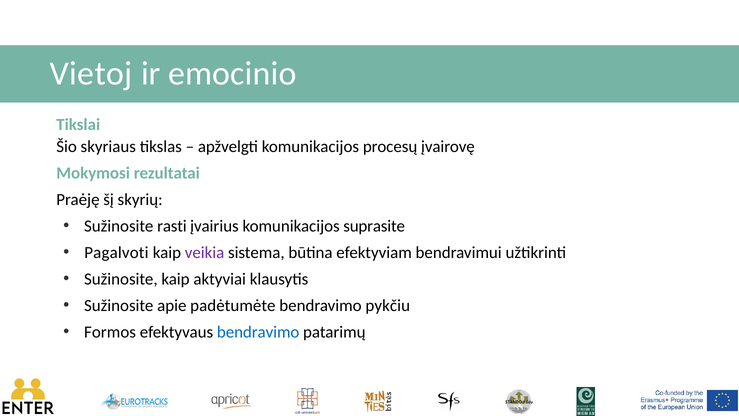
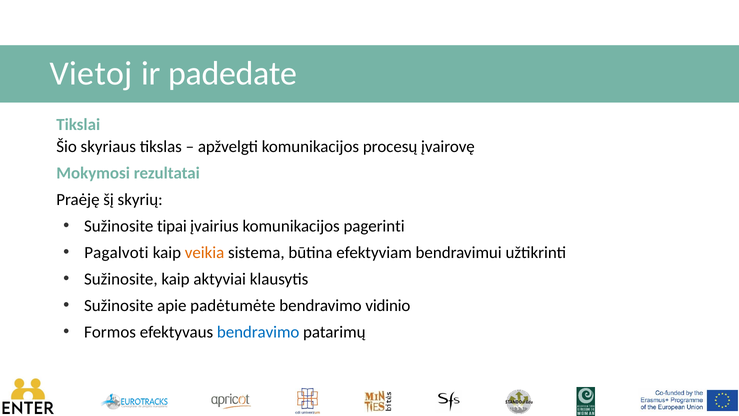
emocinio: emocinio -> padedate (233, 74)
rasti: rasti -> tipai (172, 226)
suprasite: suprasite -> pagerinti (374, 226)
veikia colour: purple -> orange (205, 252)
pykčiu: pykčiu -> vidinio (388, 305)
